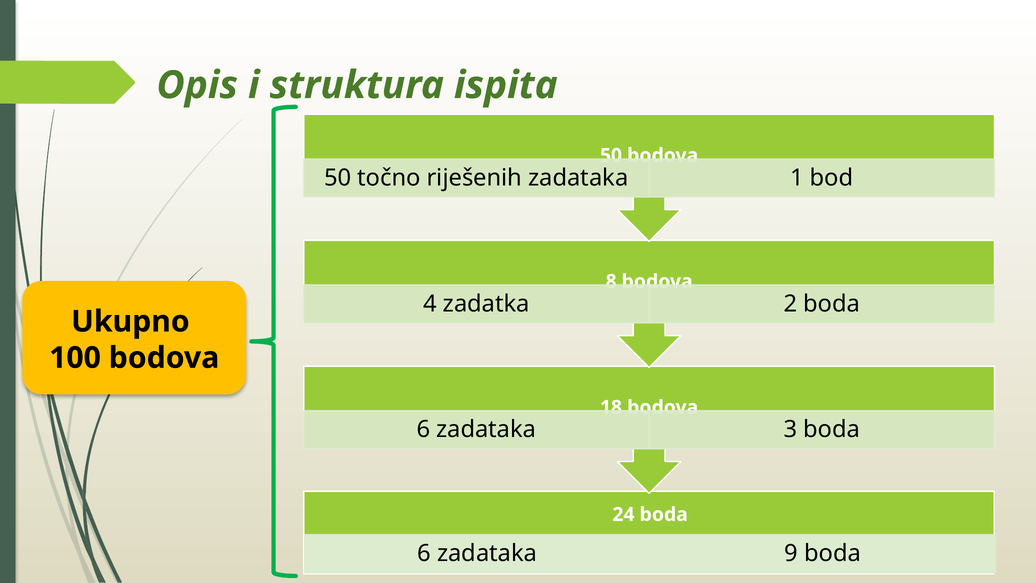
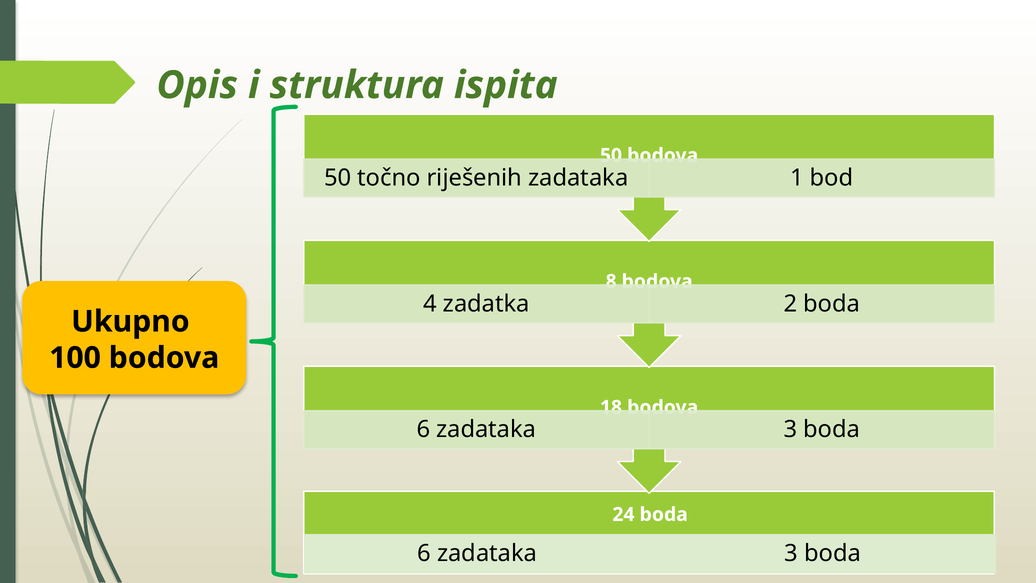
9: 9 -> 3 (791, 553)
